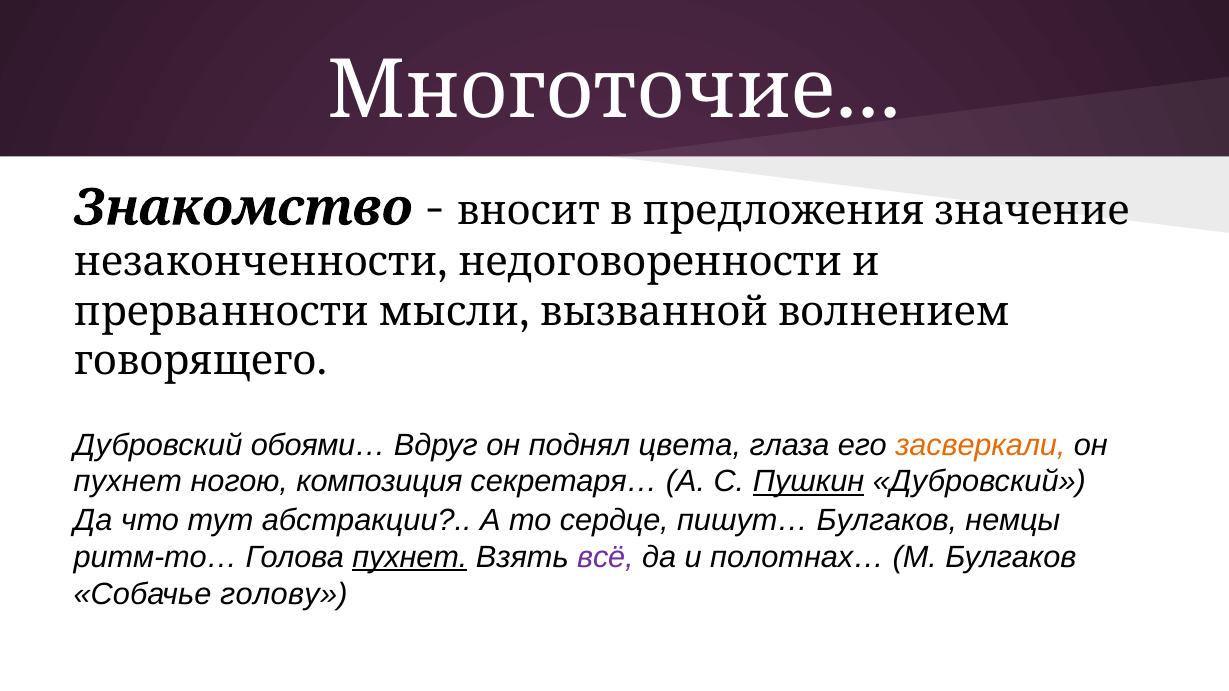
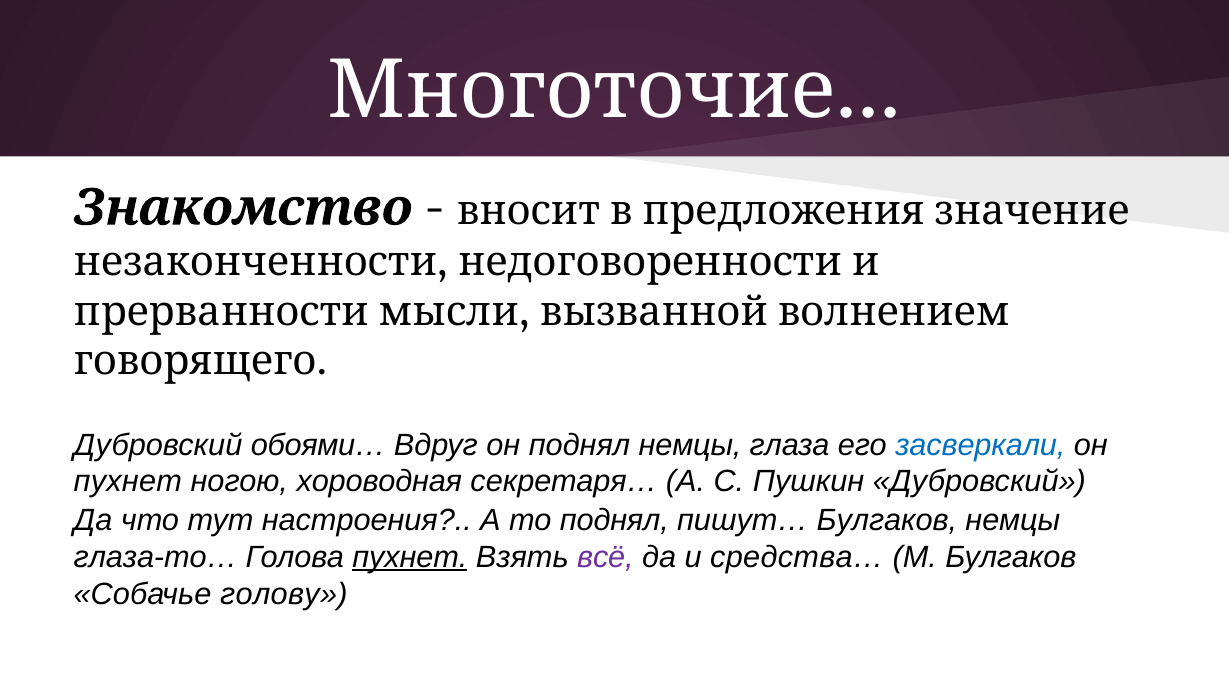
поднял цвета: цвета -> немцы (690, 445)
засверкали colour: orange -> blue (980, 445)
композиция: композиция -> хороводная (379, 482)
Пушкин underline: present -> none (809, 482)
абстракции: абстракции -> настроения (367, 521)
то сердце: сердце -> поднял (614, 521)
ритм-то…: ритм-то… -> глаза-то… (155, 557)
полотнах…: полотнах… -> средства… (797, 557)
